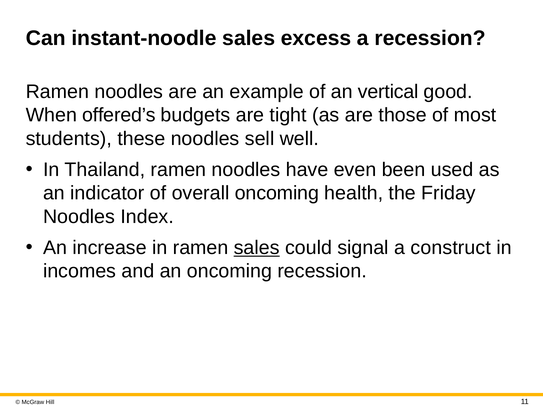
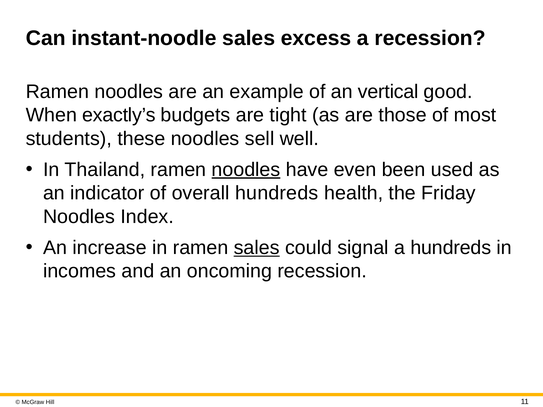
offered’s: offered’s -> exactly’s (119, 115)
noodles underline: none -> present (246, 170)
overall oncoming: oncoming -> hundreds (277, 193)
a construct: construct -> hundreds (451, 248)
